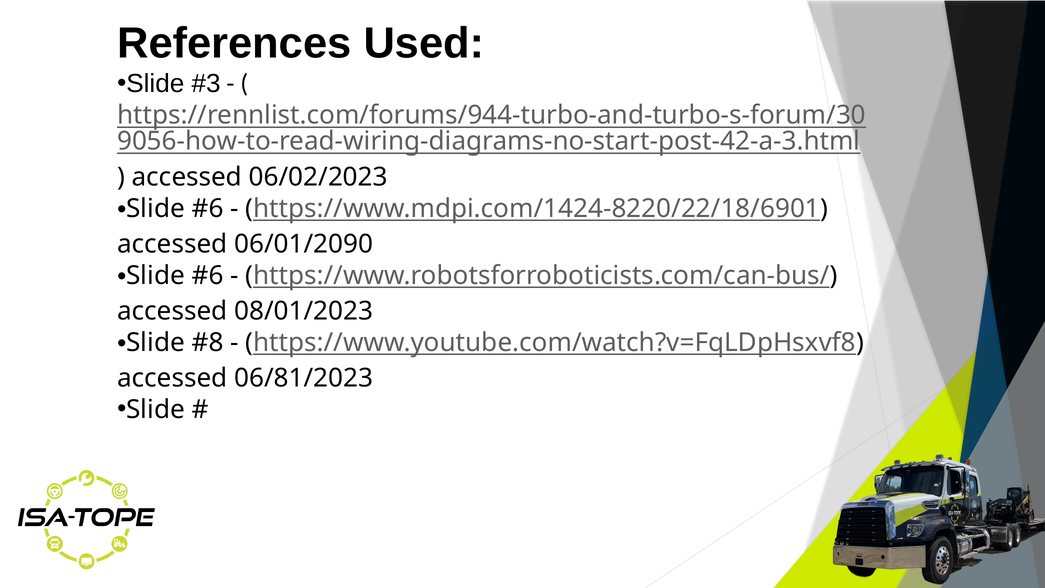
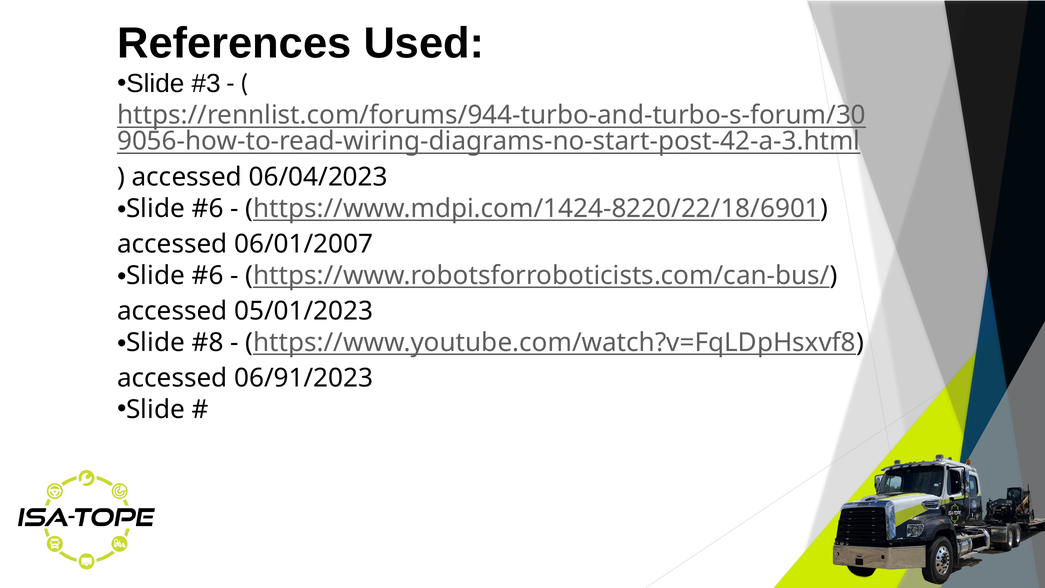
06/02/2023: 06/02/2023 -> 06/04/2023 (318, 177)
06/01/2090: 06/01/2090 -> 06/01/2007 (304, 244)
08/01/2023: 08/01/2023 -> 05/01/2023 (304, 311)
06/81/2023: 06/81/2023 -> 06/91/2023 (304, 378)
